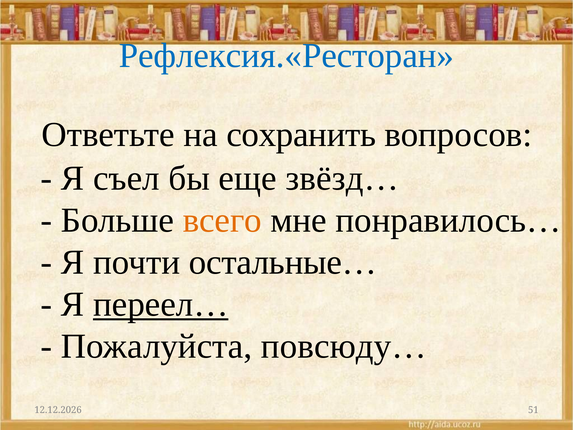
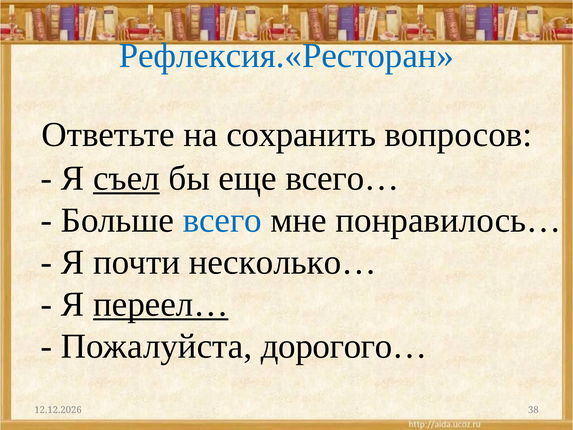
съел underline: none -> present (126, 178)
звёзд…: звёзд… -> всего… (342, 178)
всего colour: orange -> blue (222, 220)
остальные…: остальные… -> несколько… (283, 262)
повсюду…: повсюду… -> дорогого… (344, 346)
51: 51 -> 38 (533, 410)
